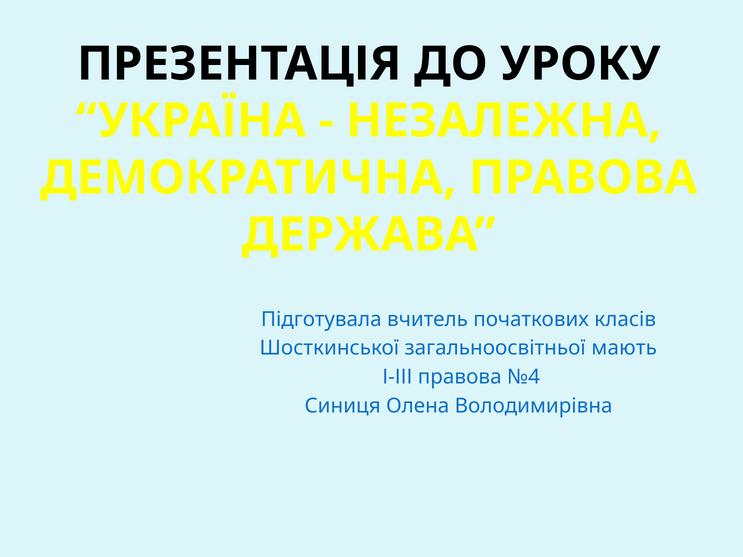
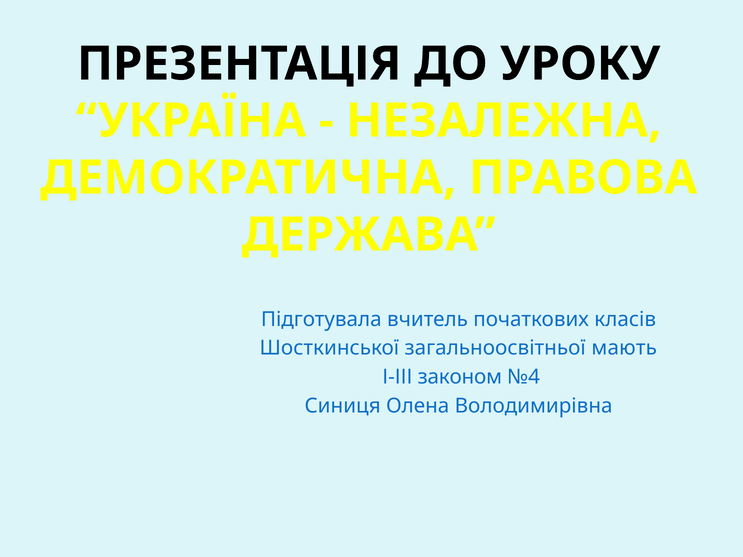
І-ІІІ правова: правова -> законом (460, 377)
